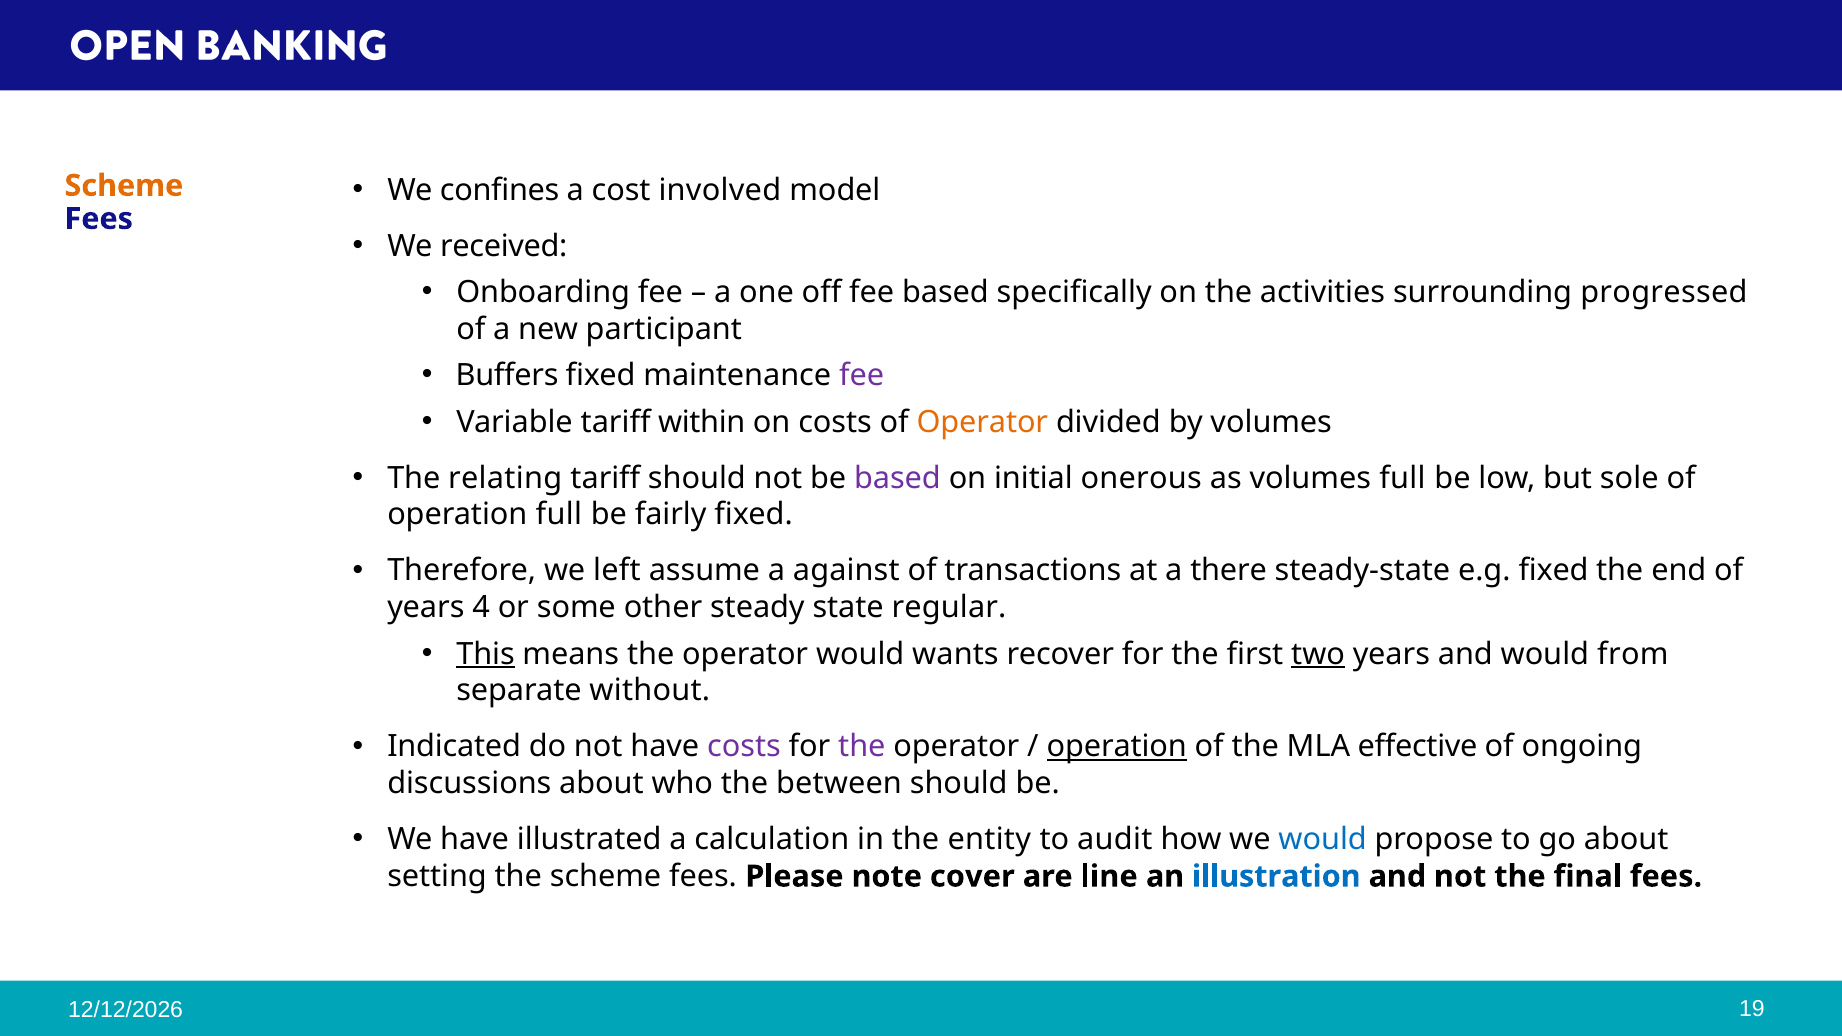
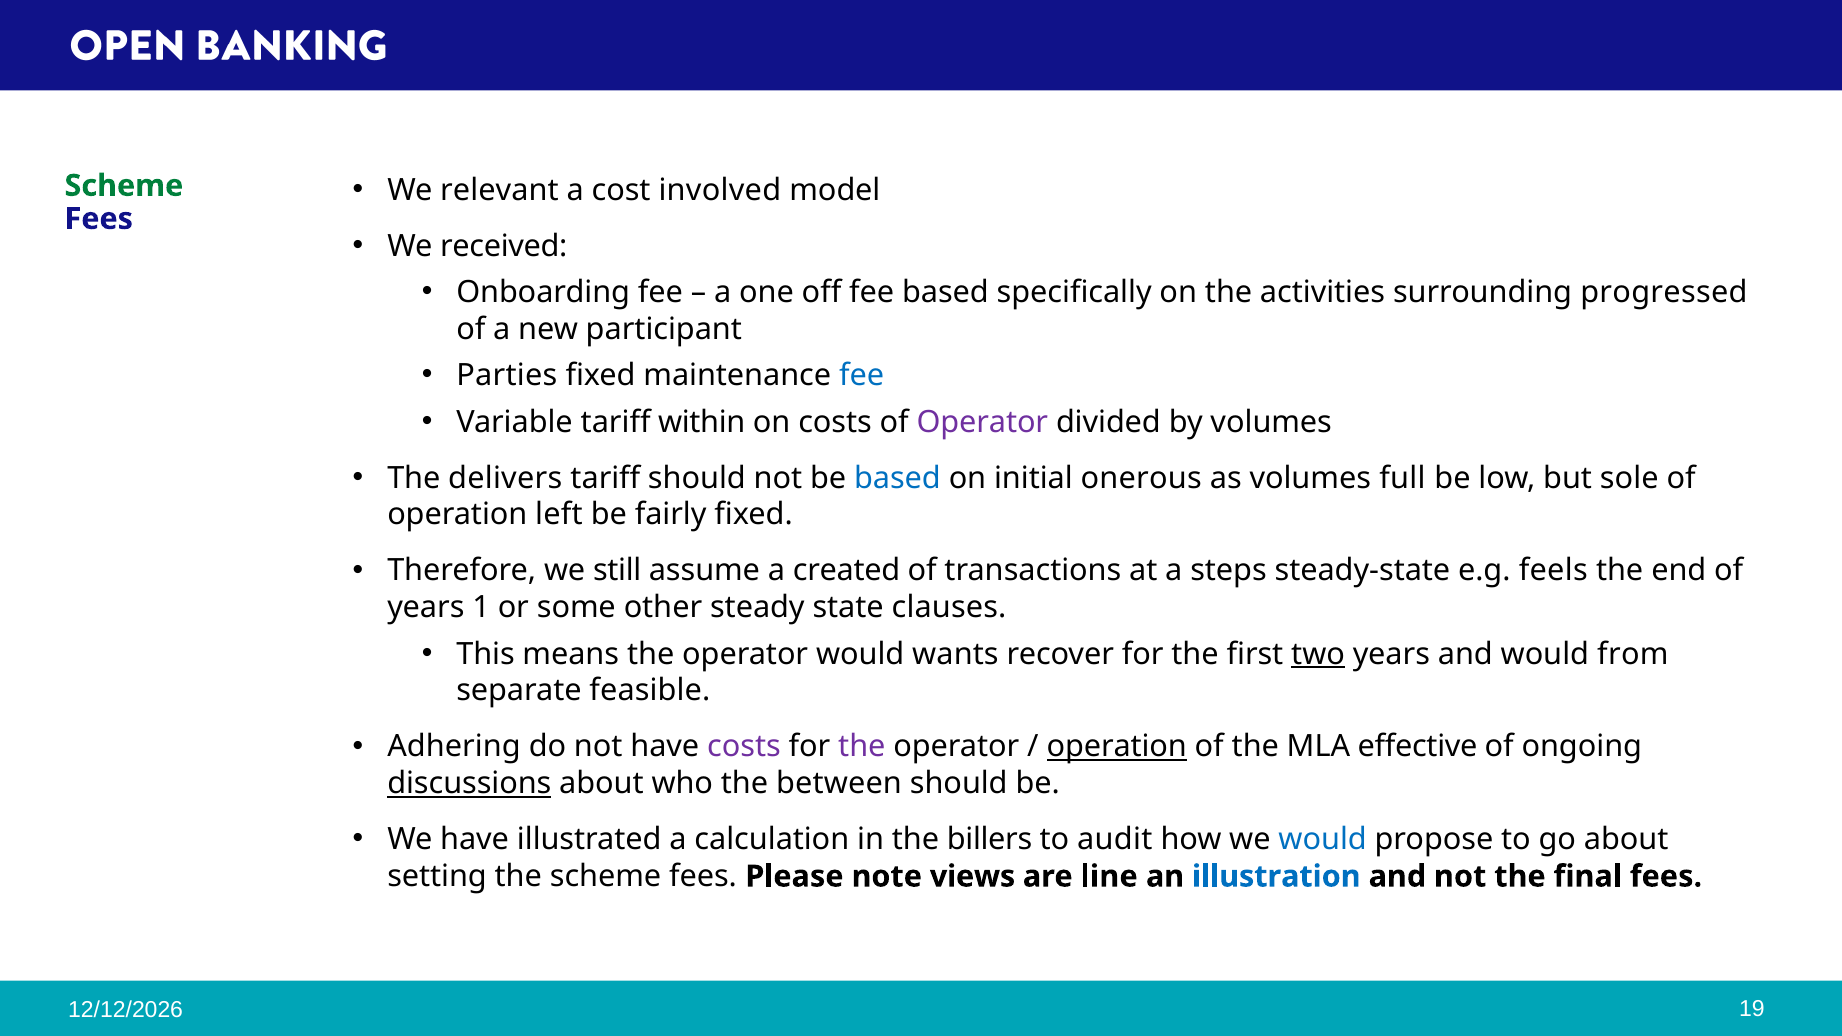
confines: confines -> relevant (499, 190)
Scheme colour: orange -> green (124, 186)
Buffers: Buffers -> Parties (507, 376)
fee colour: purple -> blue (862, 376)
Operator colour: orange -> purple (982, 422)
relating: relating -> delivers (505, 478)
based colour: purple -> blue (897, 478)
operation full: full -> left (559, 515)
left: left -> still (617, 571)
against: against -> created (847, 571)
there: there -> steps (1228, 571)
e.g fixed: fixed -> feels (1553, 571)
4: 4 -> 1 (481, 608)
regular: regular -> clauses (949, 608)
This underline: present -> none (486, 654)
without: without -> feasible (650, 691)
Indicated: Indicated -> Adhering (454, 747)
discussions underline: none -> present (469, 784)
entity: entity -> billers (990, 840)
cover: cover -> views (973, 877)
